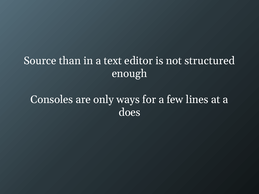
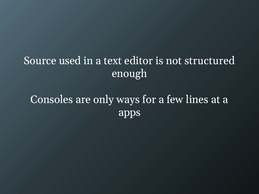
than: than -> used (70, 61)
does: does -> apps (130, 113)
